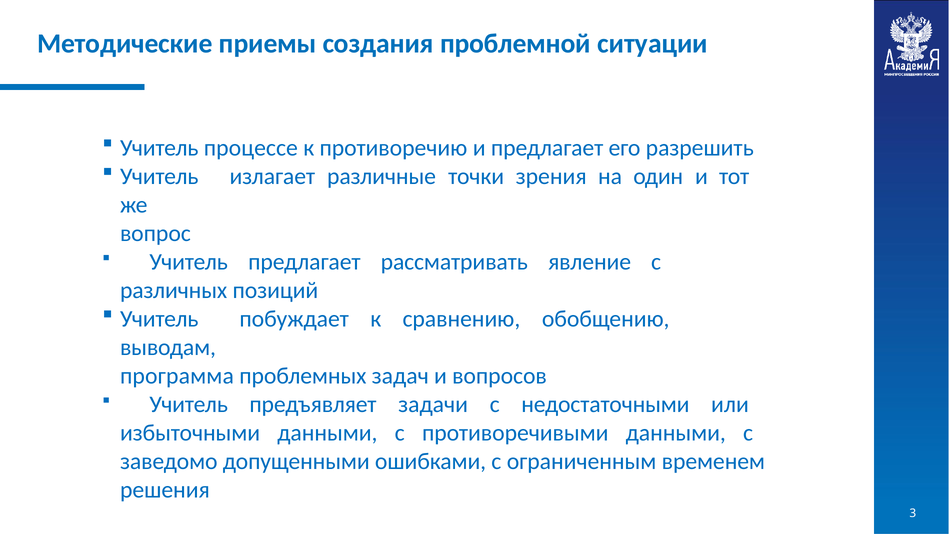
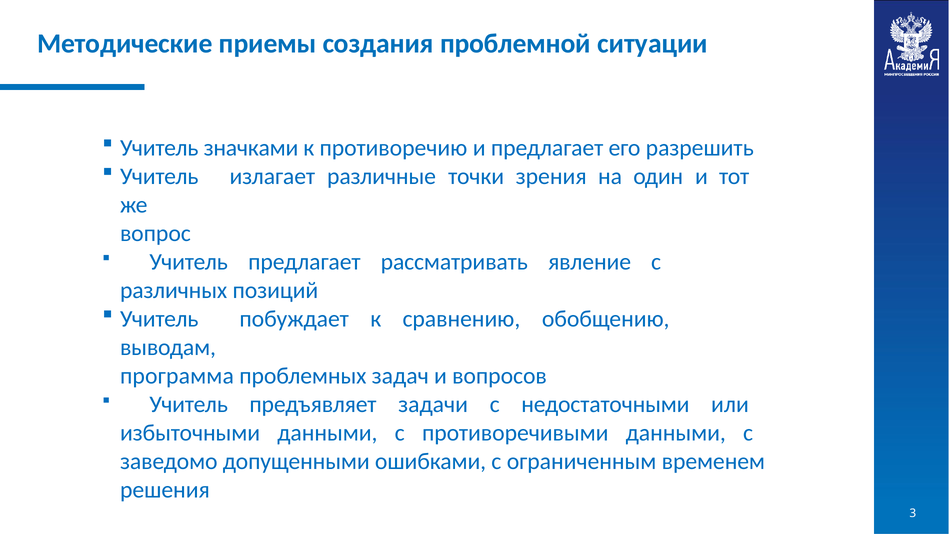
процессе: процессе -> значками (251, 148)
